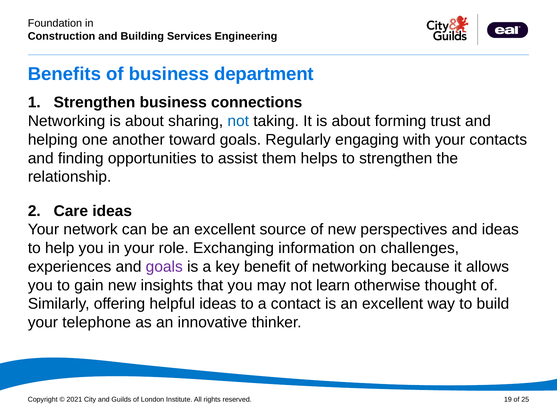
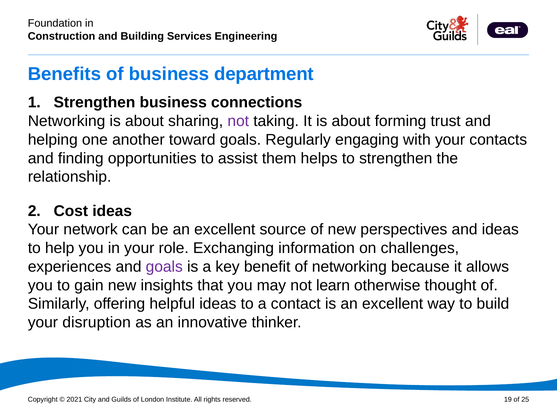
not colour: blue -> purple (238, 121)
Care: Care -> Cost (71, 211)
telephone: telephone -> disruption (97, 322)
